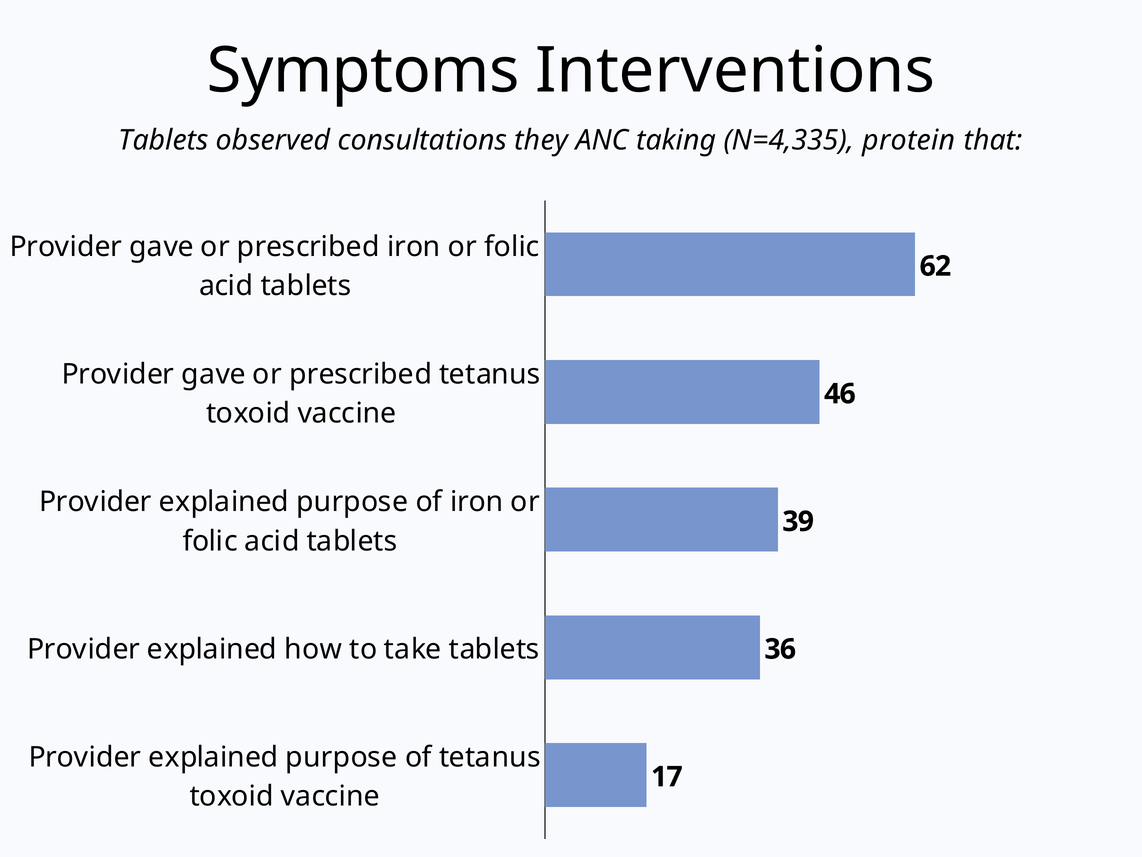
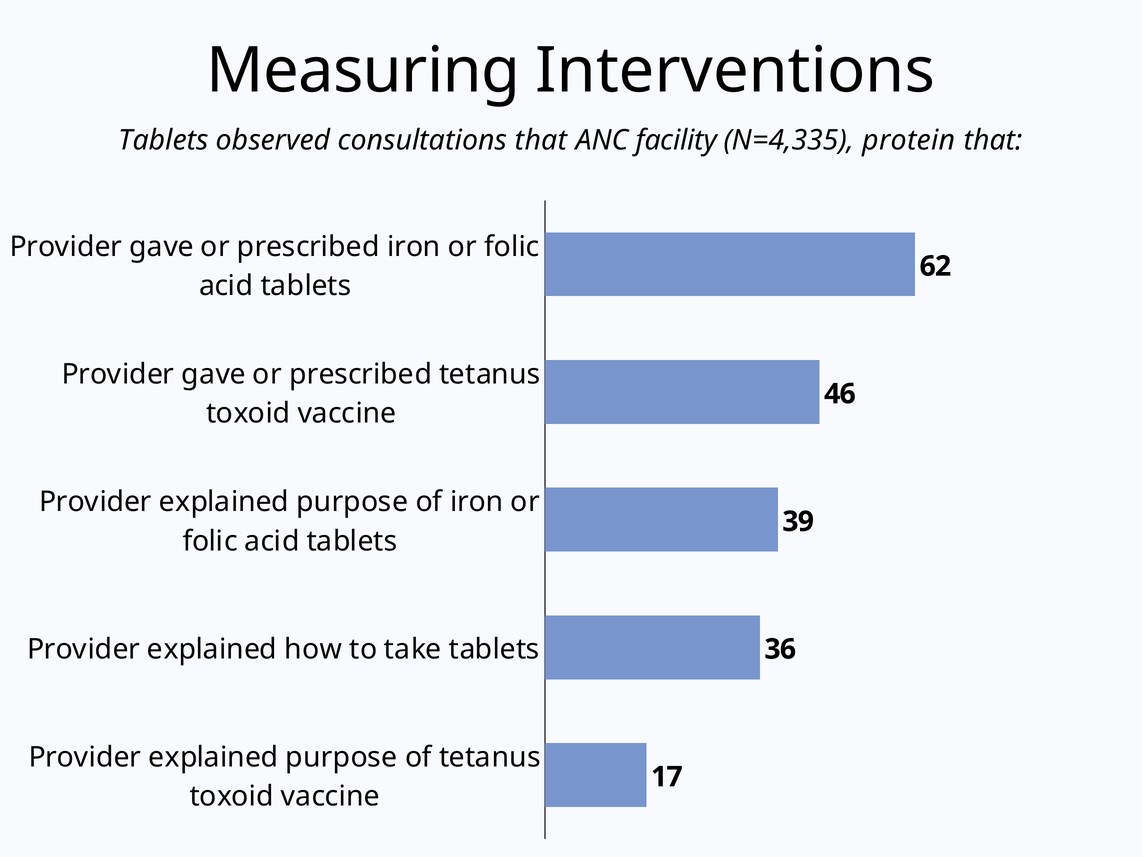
Symptoms: Symptoms -> Measuring (363, 71)
consultations they: they -> that (541, 140)
taking: taking -> facility (676, 140)
